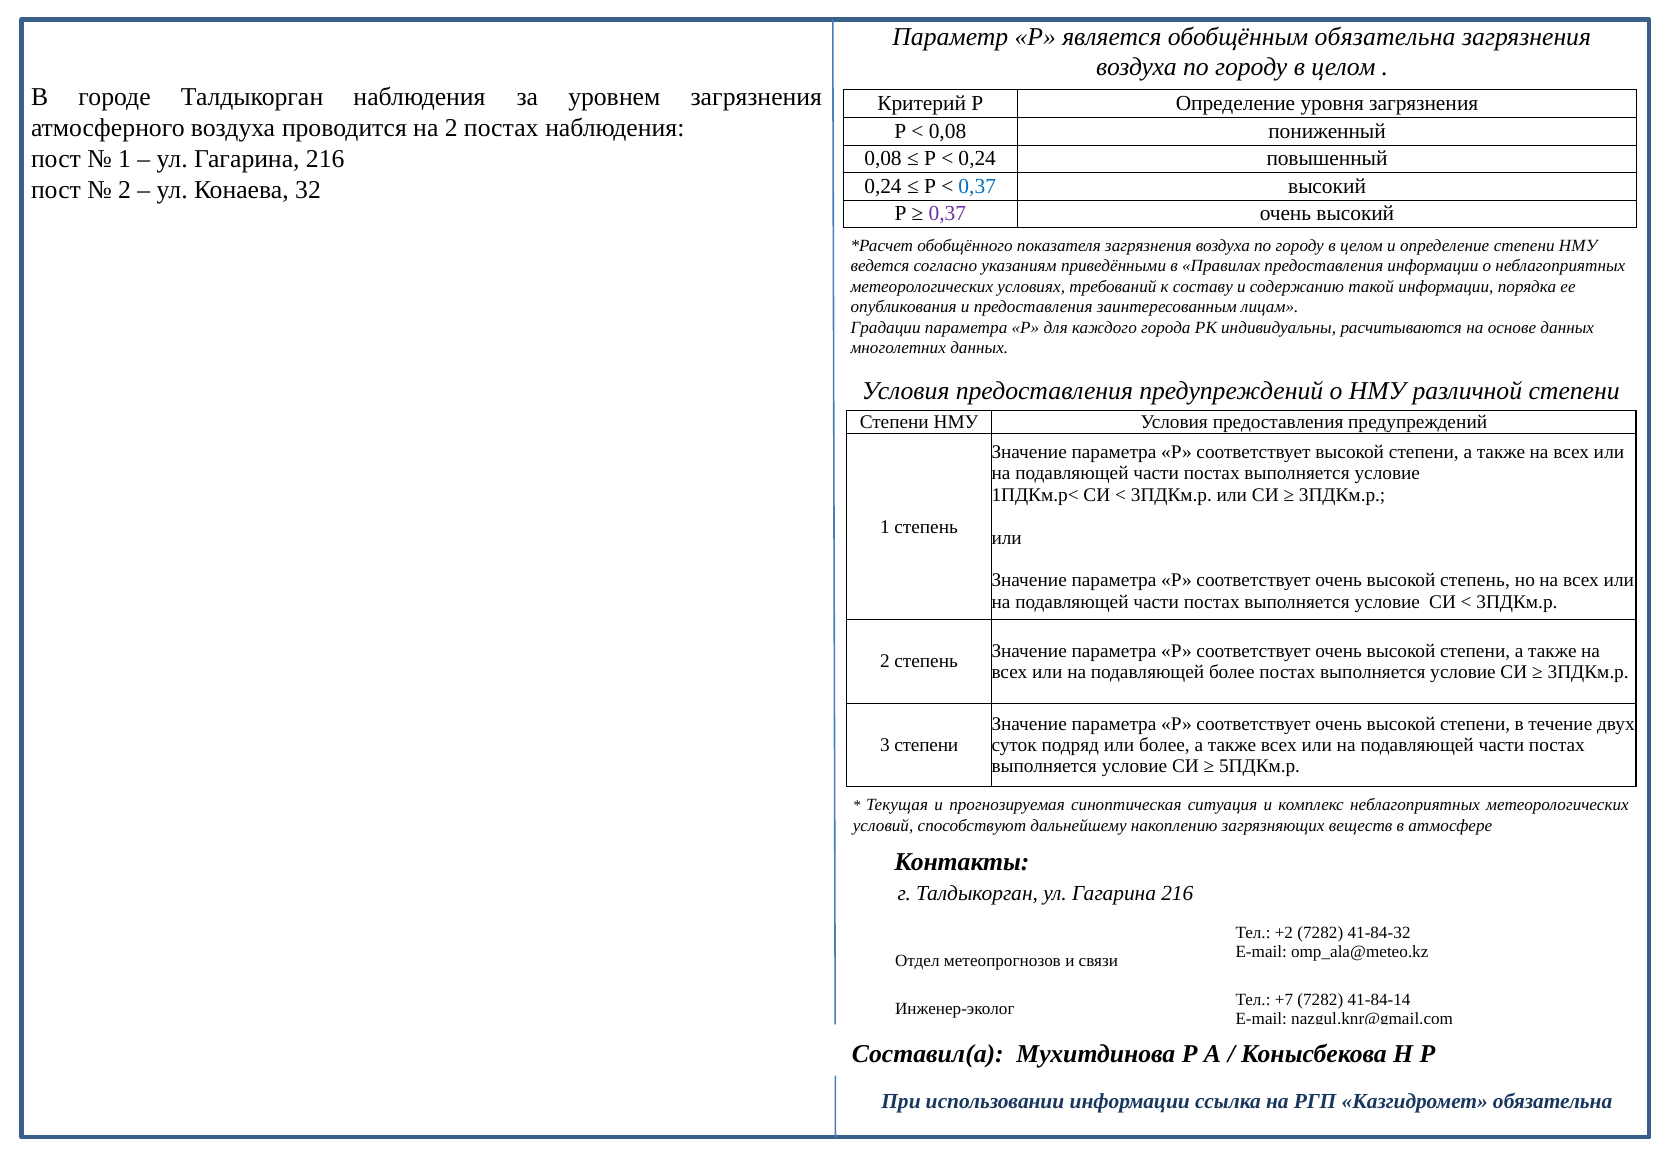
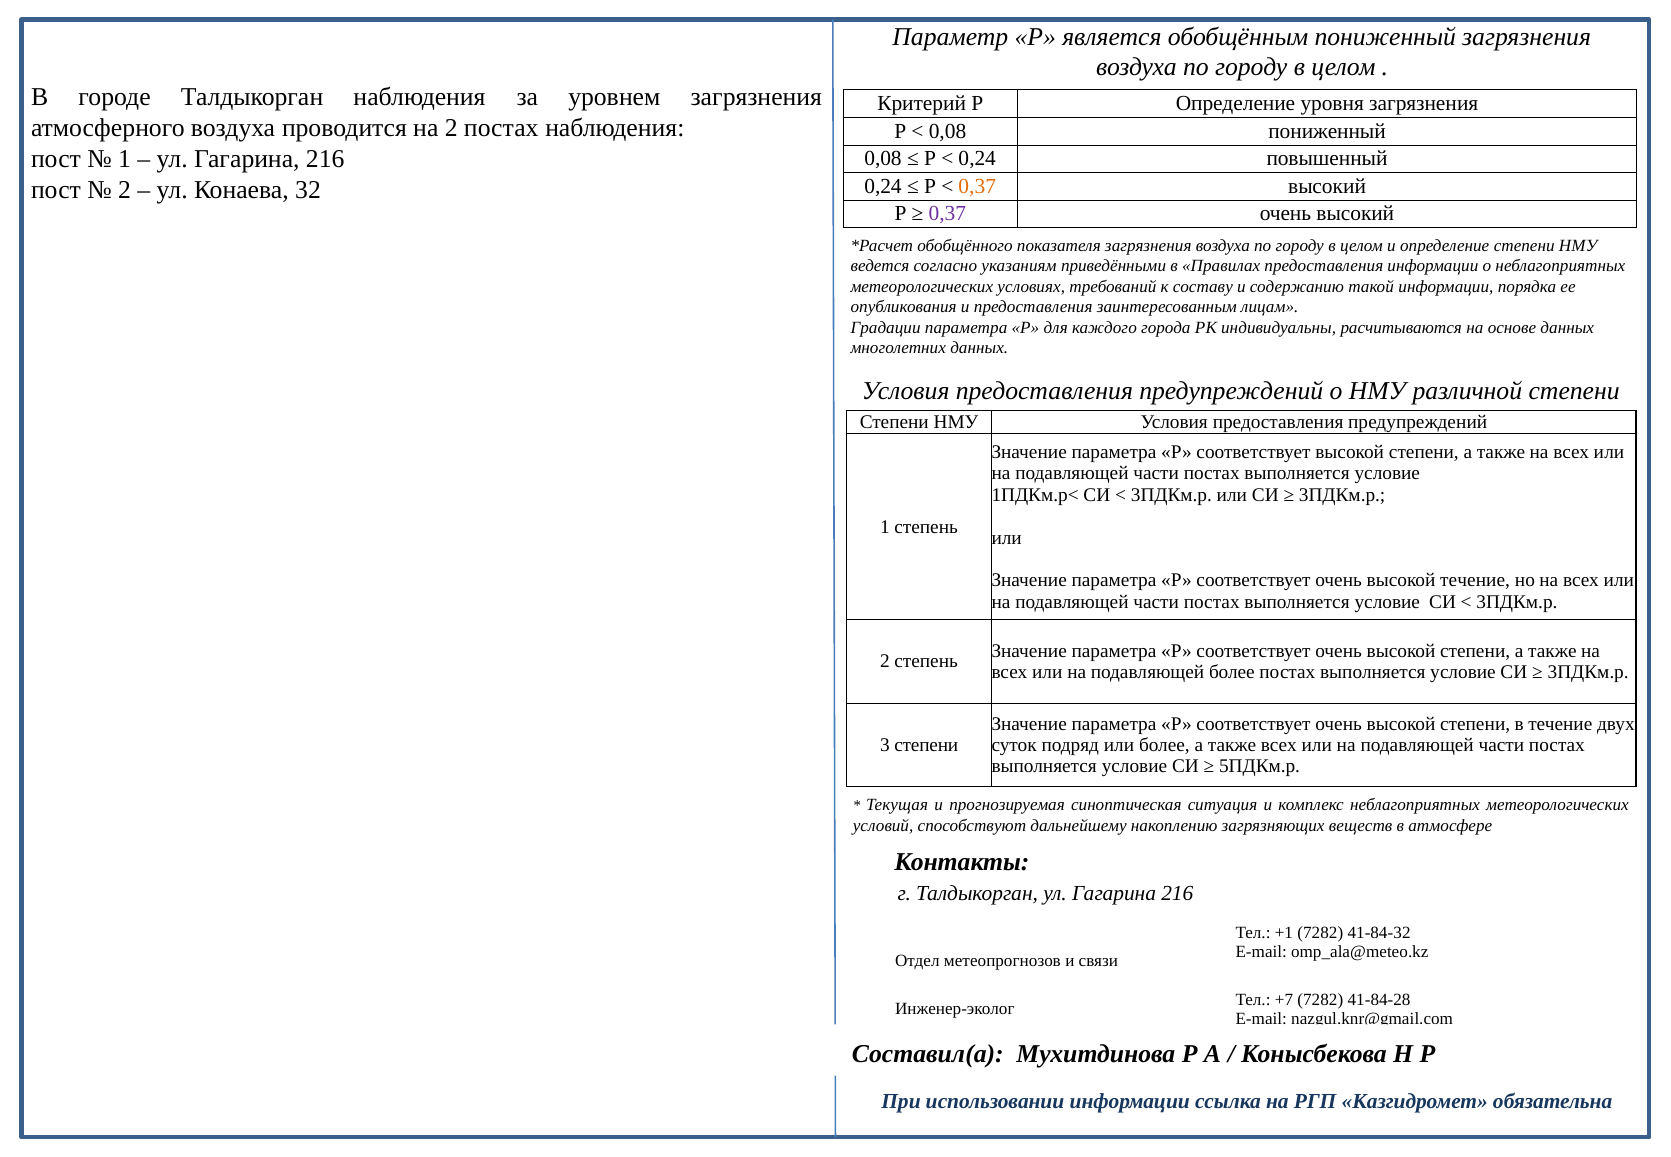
обобщённым обязательна: обязательна -> пониженный (1385, 37)
0,37 colour: blue -> orange (977, 186)
высокой степень: степень -> течение (1475, 580)
+2: +2 -> +1 (1284, 933)
41-84-14: 41-84-14 -> 41-84-28 (1379, 999)
